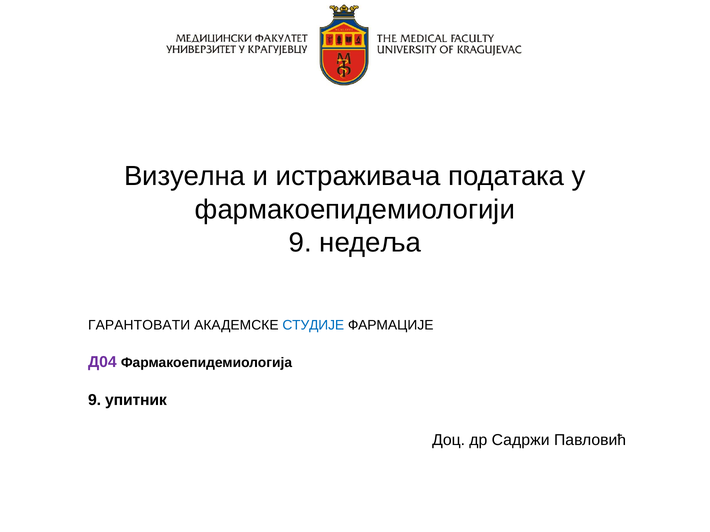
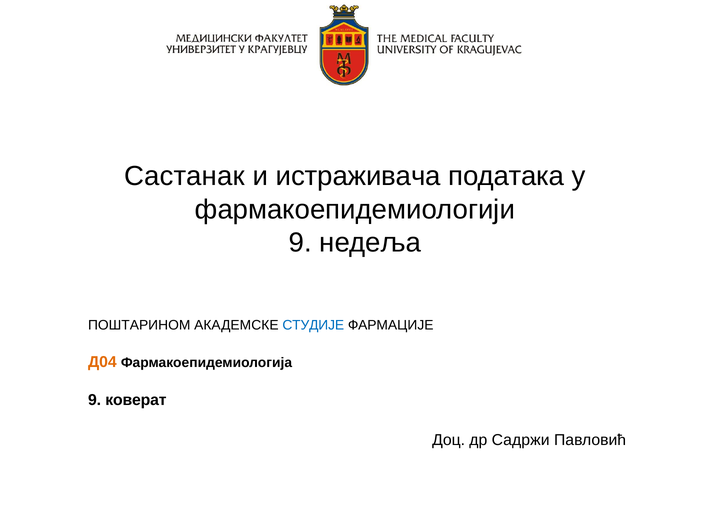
Визуелна: Визуелна -> Састанак (185, 177)
ГАРАНТОВАТИ: ГАРАНТОВАТИ -> ПОШТАРИНОМ (139, 326)
Д04 colour: purple -> orange (102, 362)
упитник: упитник -> коверат (136, 400)
